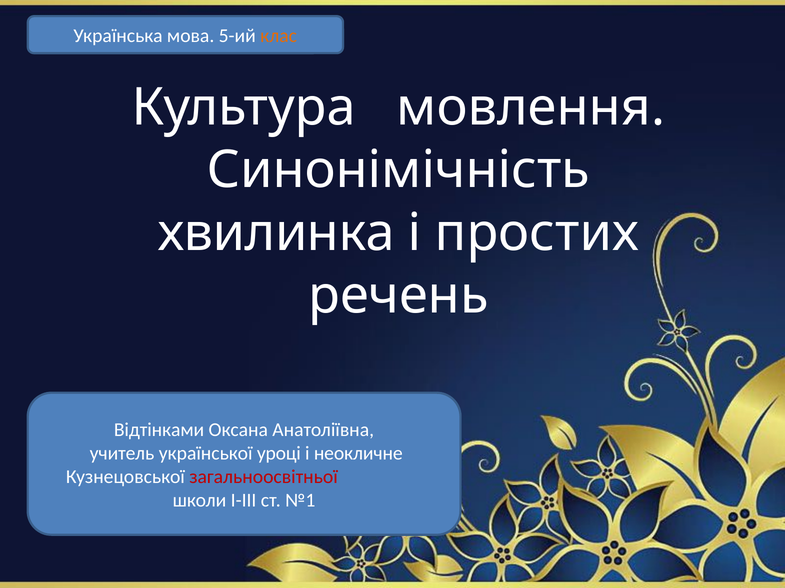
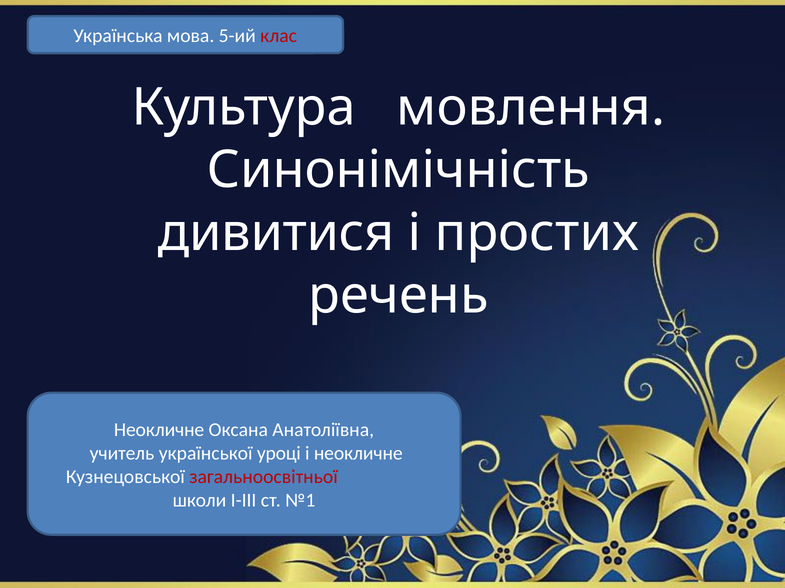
клас colour: orange -> red (279, 36)
хвилинка: хвилинка -> дивитися (276, 233)
Відтінками: Відтінками -> Неокличне (159, 430)
